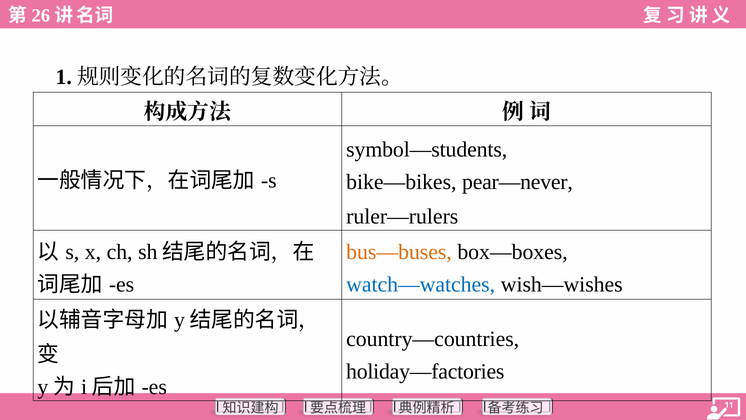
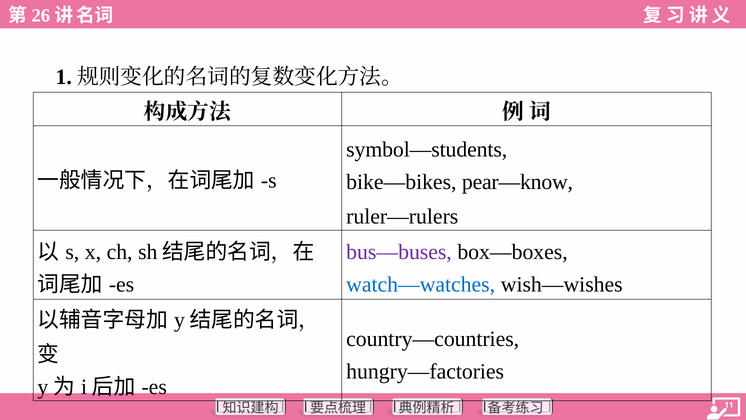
pear—never: pear—never -> pear—know (517, 182)
bus—buses colour: orange -> purple (399, 252)
holiday—factories: holiday—factories -> hungry—factories (425, 371)
